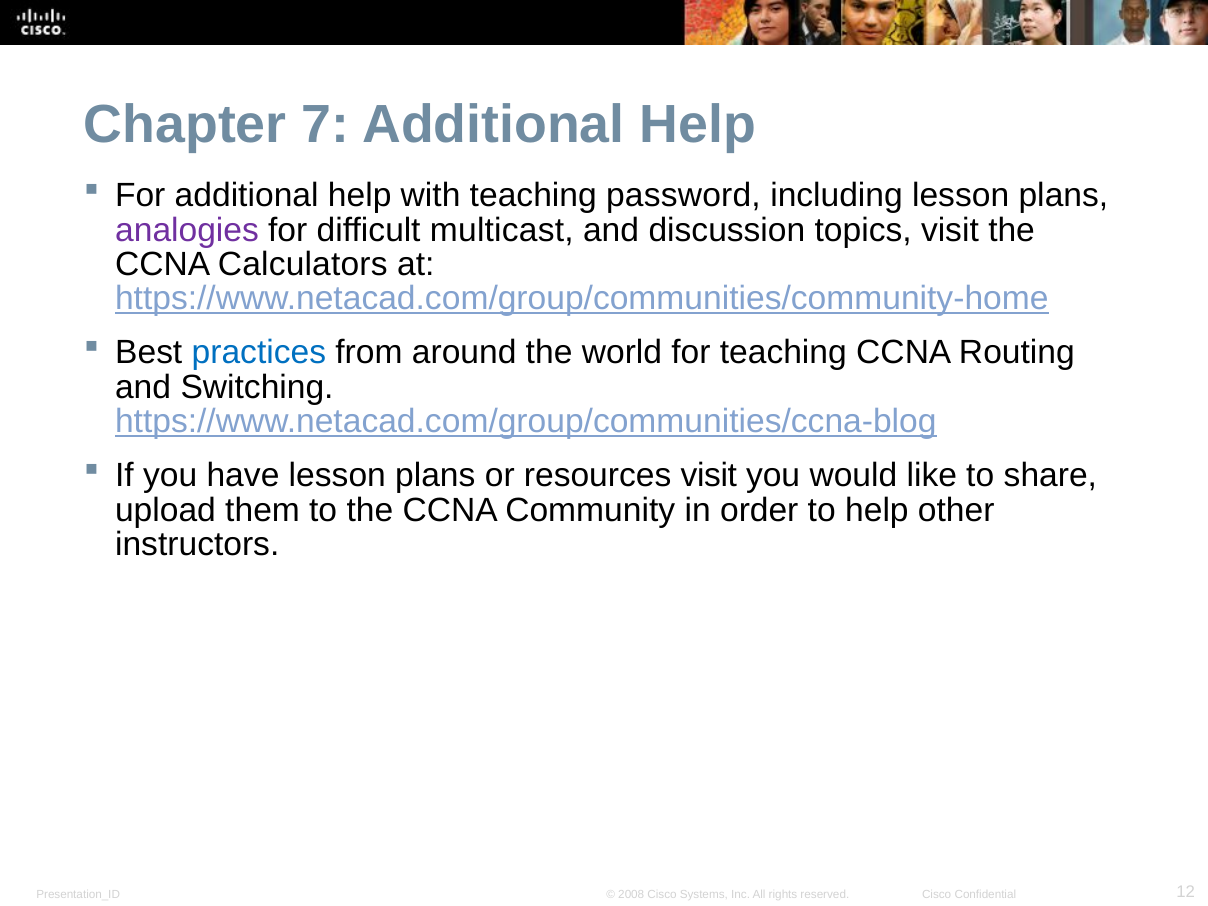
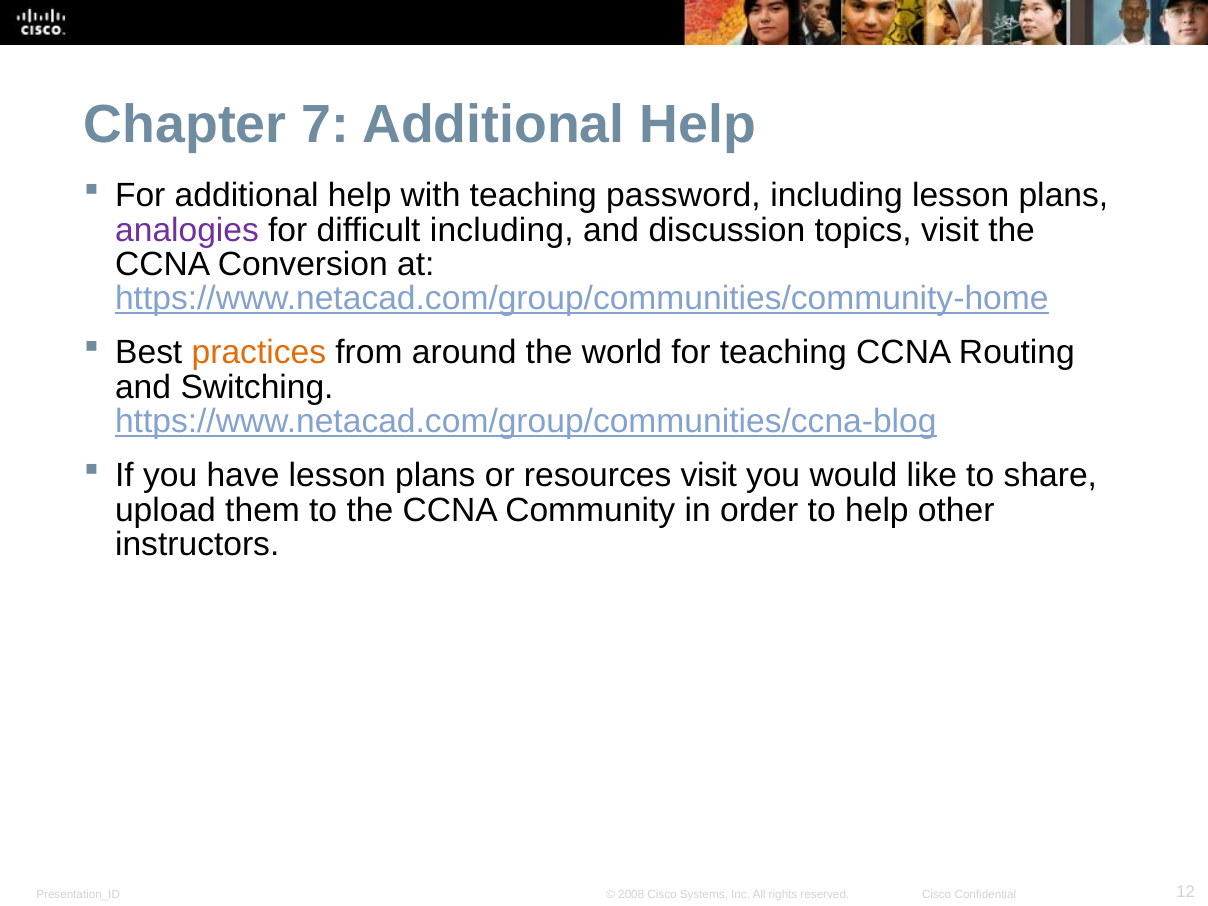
difficult multicast: multicast -> including (502, 230)
Calculators: Calculators -> Conversion (303, 264)
practices colour: blue -> orange (259, 353)
